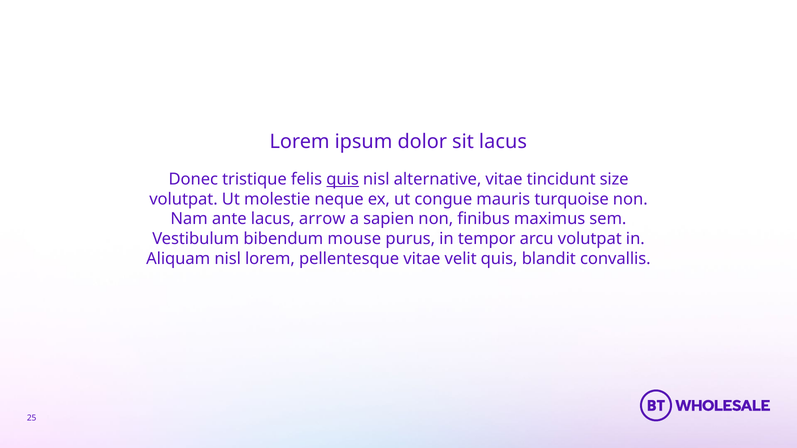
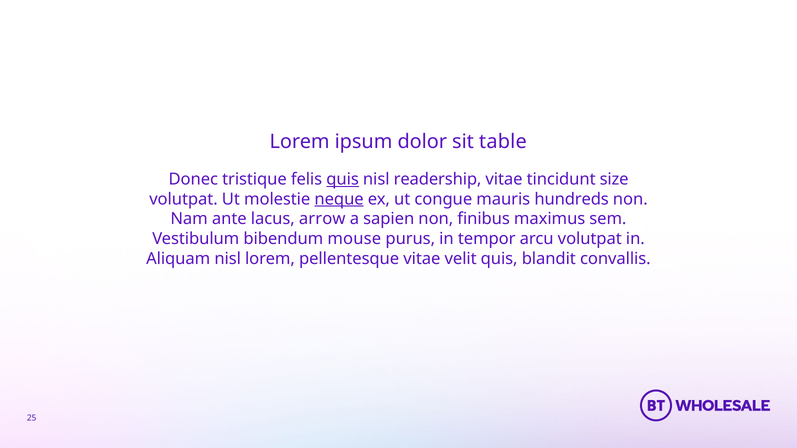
sit lacus: lacus -> table (503, 142)
alternative: alternative -> readership (438, 179)
neque underline: none -> present (339, 199)
turquoise: turquoise -> hundreds (572, 199)
